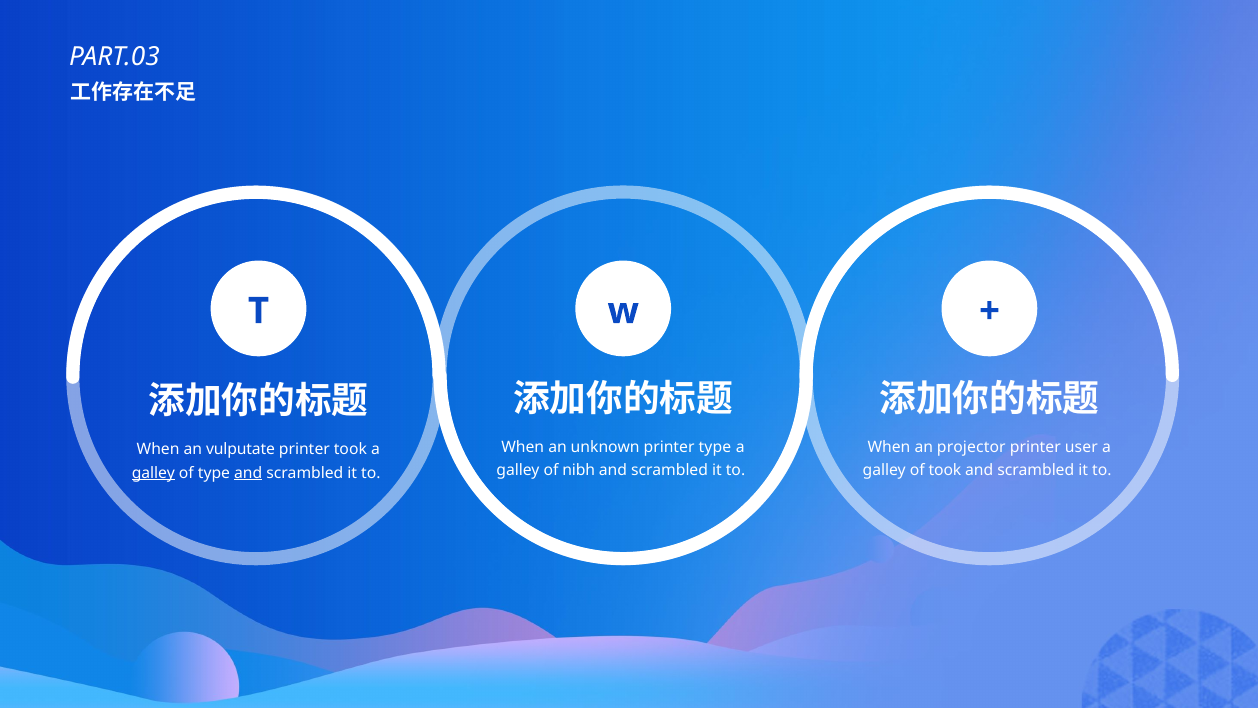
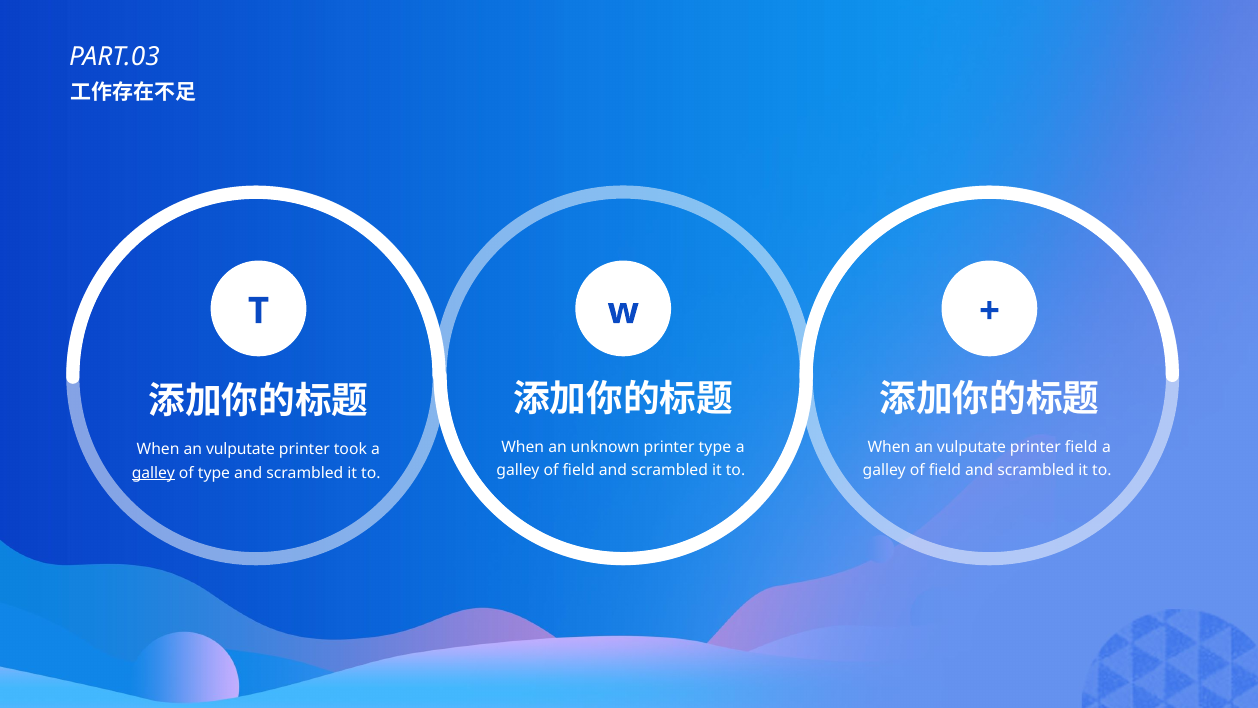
projector: projector -> vulputate (971, 447)
printer user: user -> field (1081, 447)
nibh: nibh -> field (579, 470)
took: took -> field (945, 470)
and underline: present -> none (248, 473)
